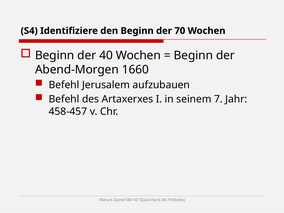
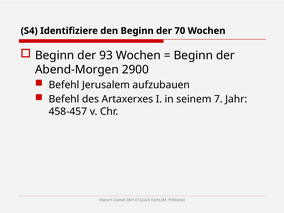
40: 40 -> 93 (106, 55)
1660: 1660 -> 2900 (135, 70)
